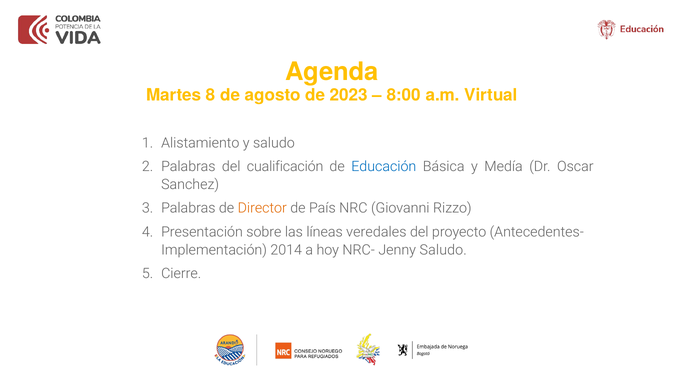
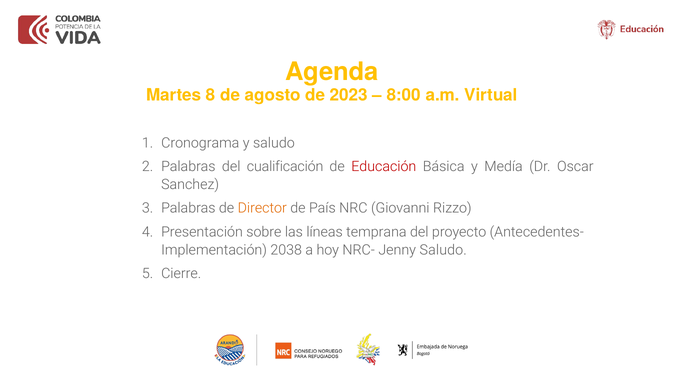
Alistamiento: Alistamiento -> Cronograma (200, 143)
Educación colour: blue -> red (384, 167)
veredales: veredales -> temprana (376, 232)
2014: 2014 -> 2038 (286, 250)
